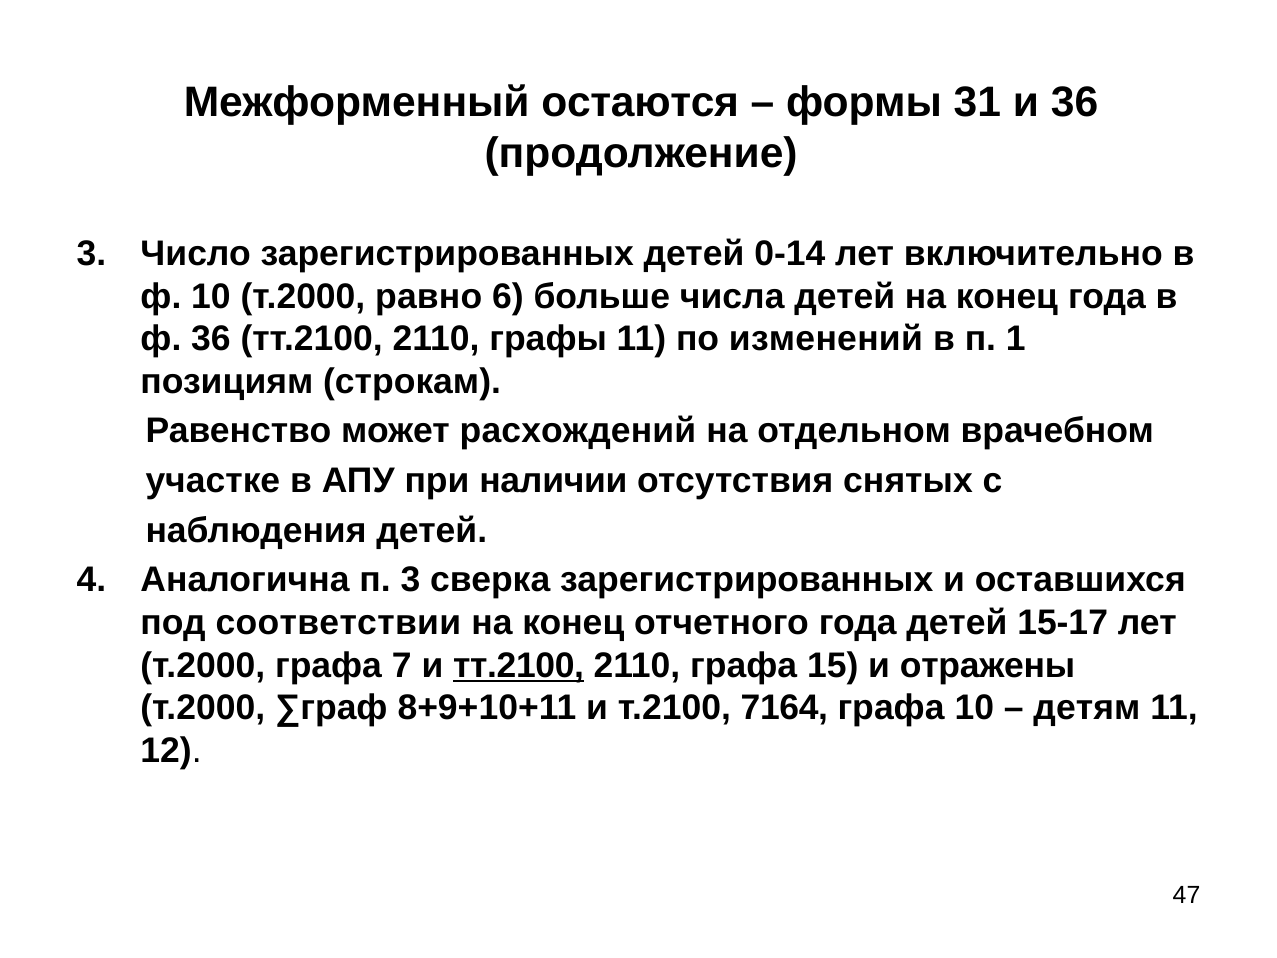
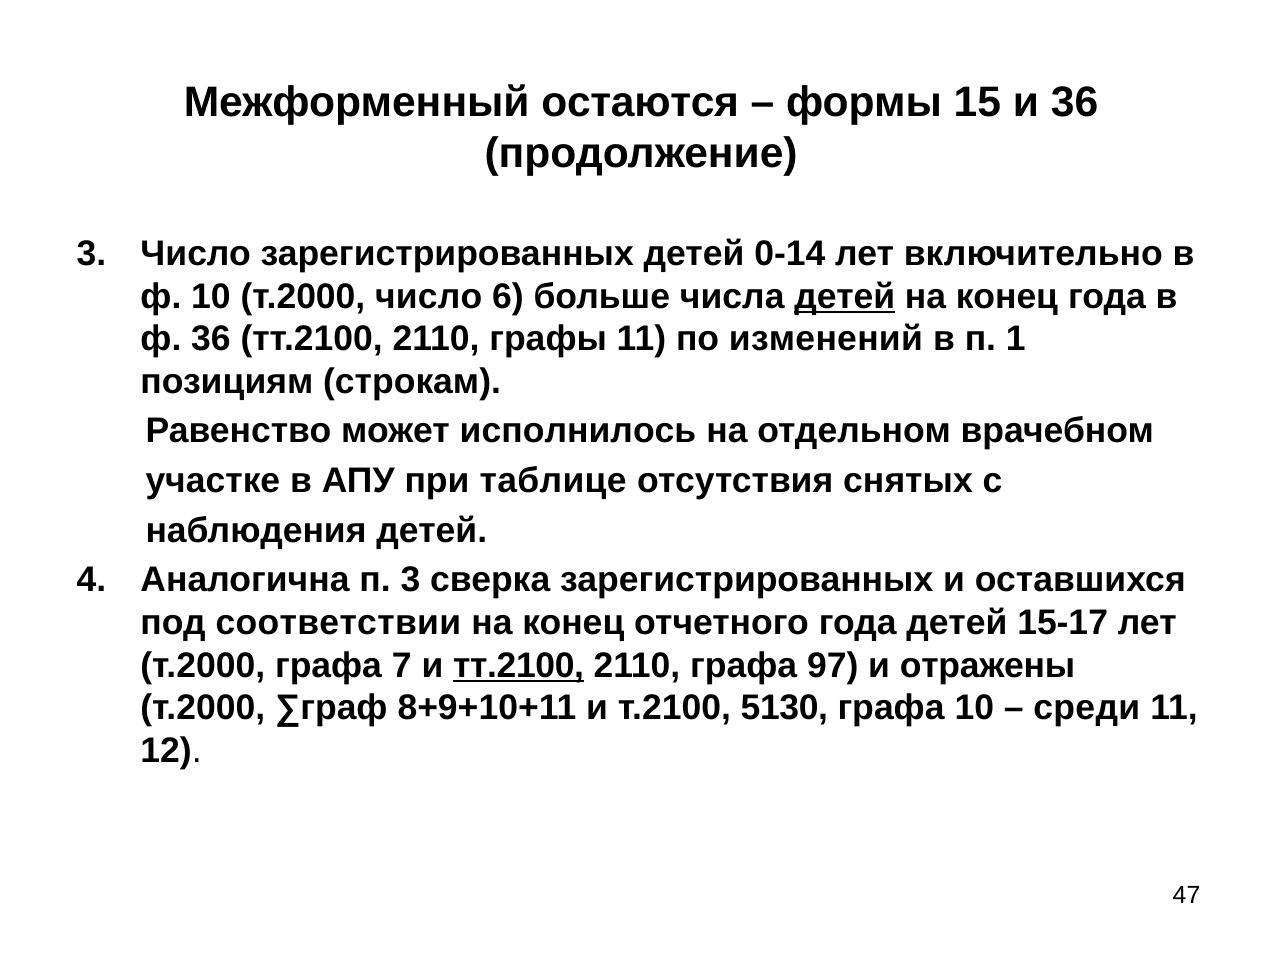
31: 31 -> 15 (977, 102)
т.2000 равно: равно -> число (429, 296)
детей underline: none -> present (845, 296)
расхождений: расхождений -> исполнилось (578, 431)
наличии: наличии -> таблице (553, 481)
15: 15 -> 97 (833, 665)
7164: 7164 -> 5130 (784, 708)
детям: детям -> среди (1087, 708)
